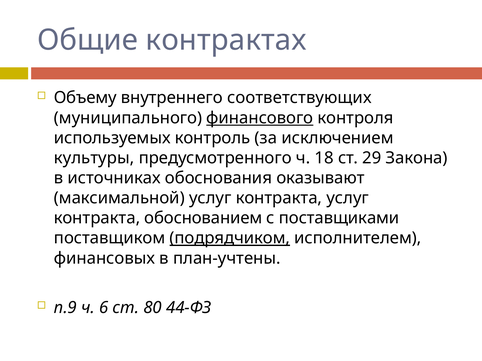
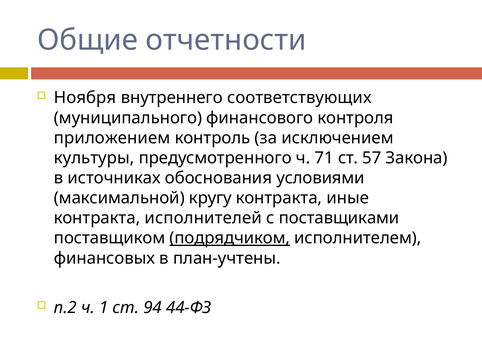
контрактах: контрактах -> отчетности (226, 40)
Объему: Объему -> Ноября (85, 98)
финансового underline: present -> none (260, 118)
используемых: используемых -> приложением (112, 138)
18: 18 -> 71 (324, 158)
29: 29 -> 57 (372, 158)
оказывают: оказывают -> условиями (320, 178)
максимальной услуг: услуг -> кругу (210, 198)
контракта услуг: услуг -> иные (348, 198)
обоснованием: обоснованием -> исполнителей (203, 218)
п.9: п.9 -> п.2 (65, 308)
6: 6 -> 1 (104, 308)
80: 80 -> 94 (153, 308)
